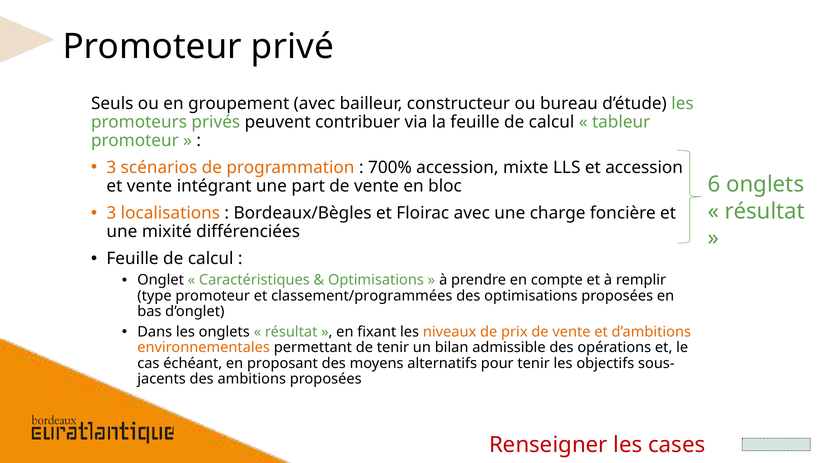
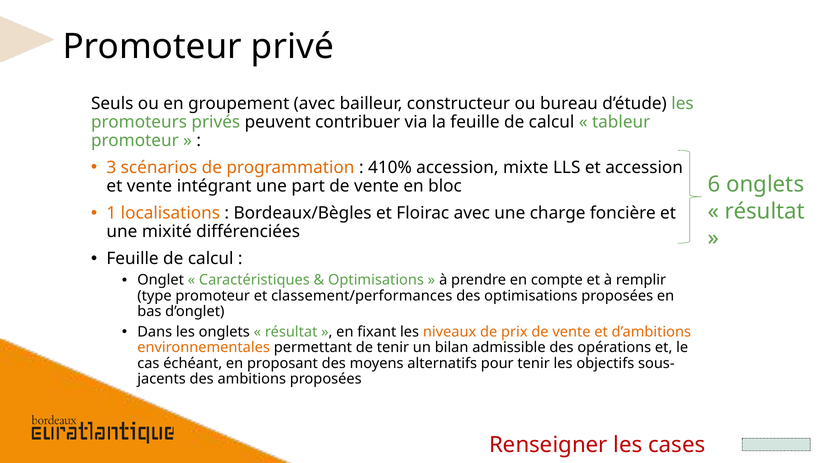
700%: 700% -> 410% (390, 168)
3: 3 -> 1 (111, 213)
classement/programmées: classement/programmées -> classement/performances (362, 296)
